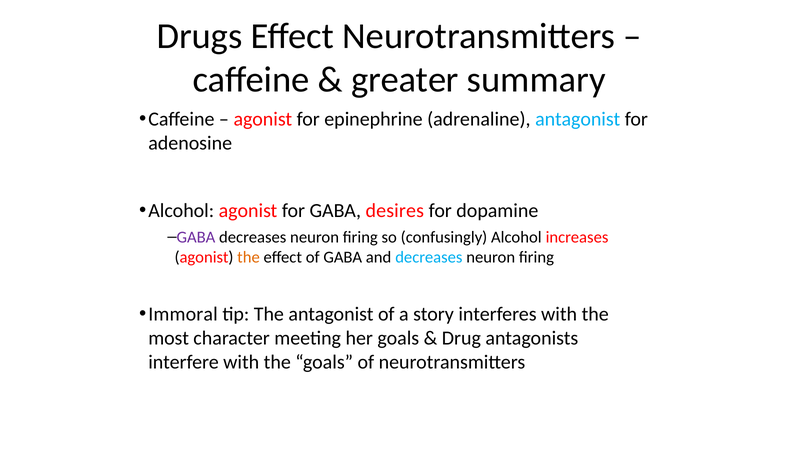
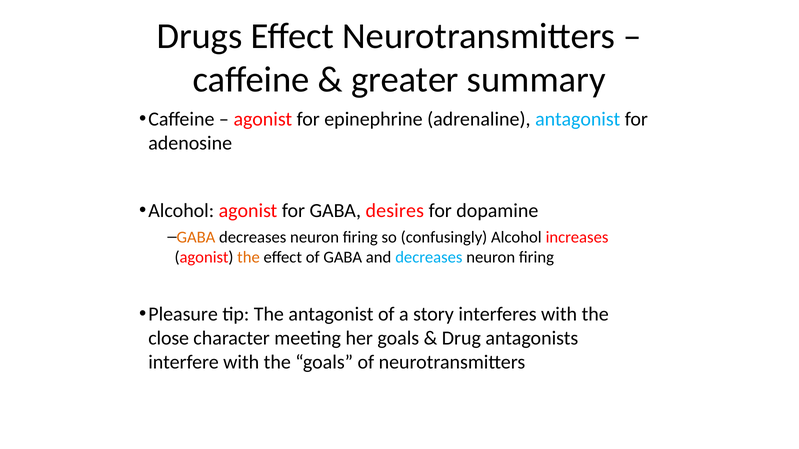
GABA colour: purple -> orange (196, 238)
Immoral: Immoral -> Pleasure (183, 314)
most: most -> close (169, 338)
